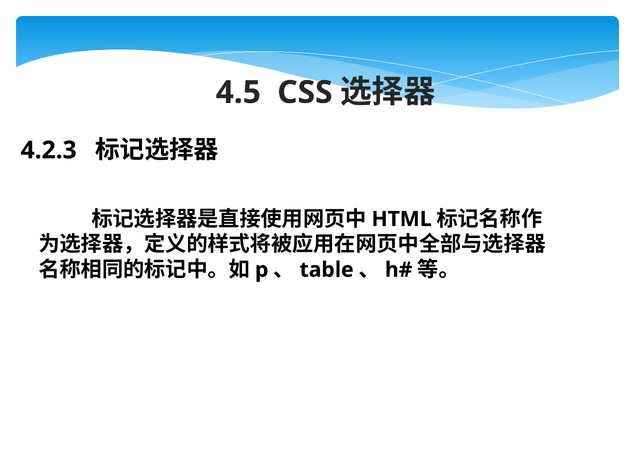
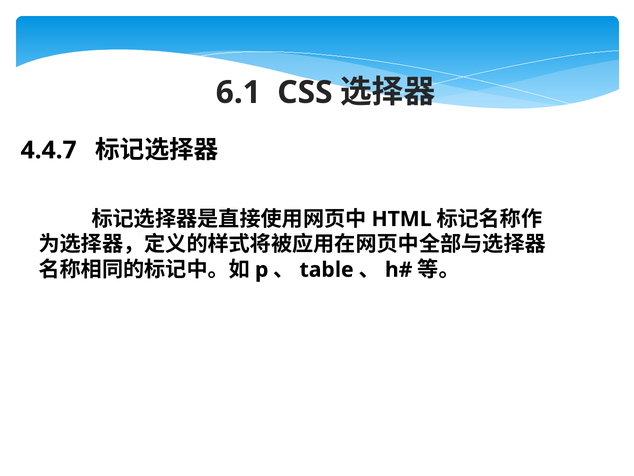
4.5: 4.5 -> 6.1 (238, 92)
4.2.3: 4.2.3 -> 4.4.7 (49, 150)
